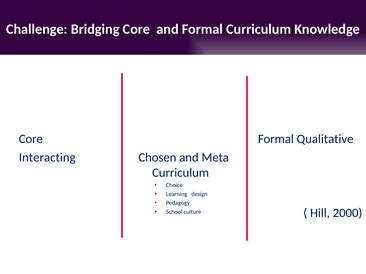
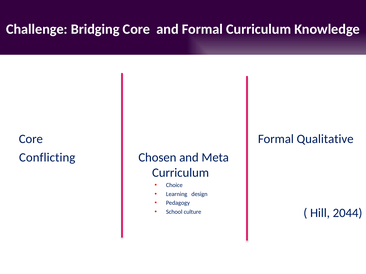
Interacting: Interacting -> Conflicting (47, 158)
2000: 2000 -> 2044 (348, 213)
